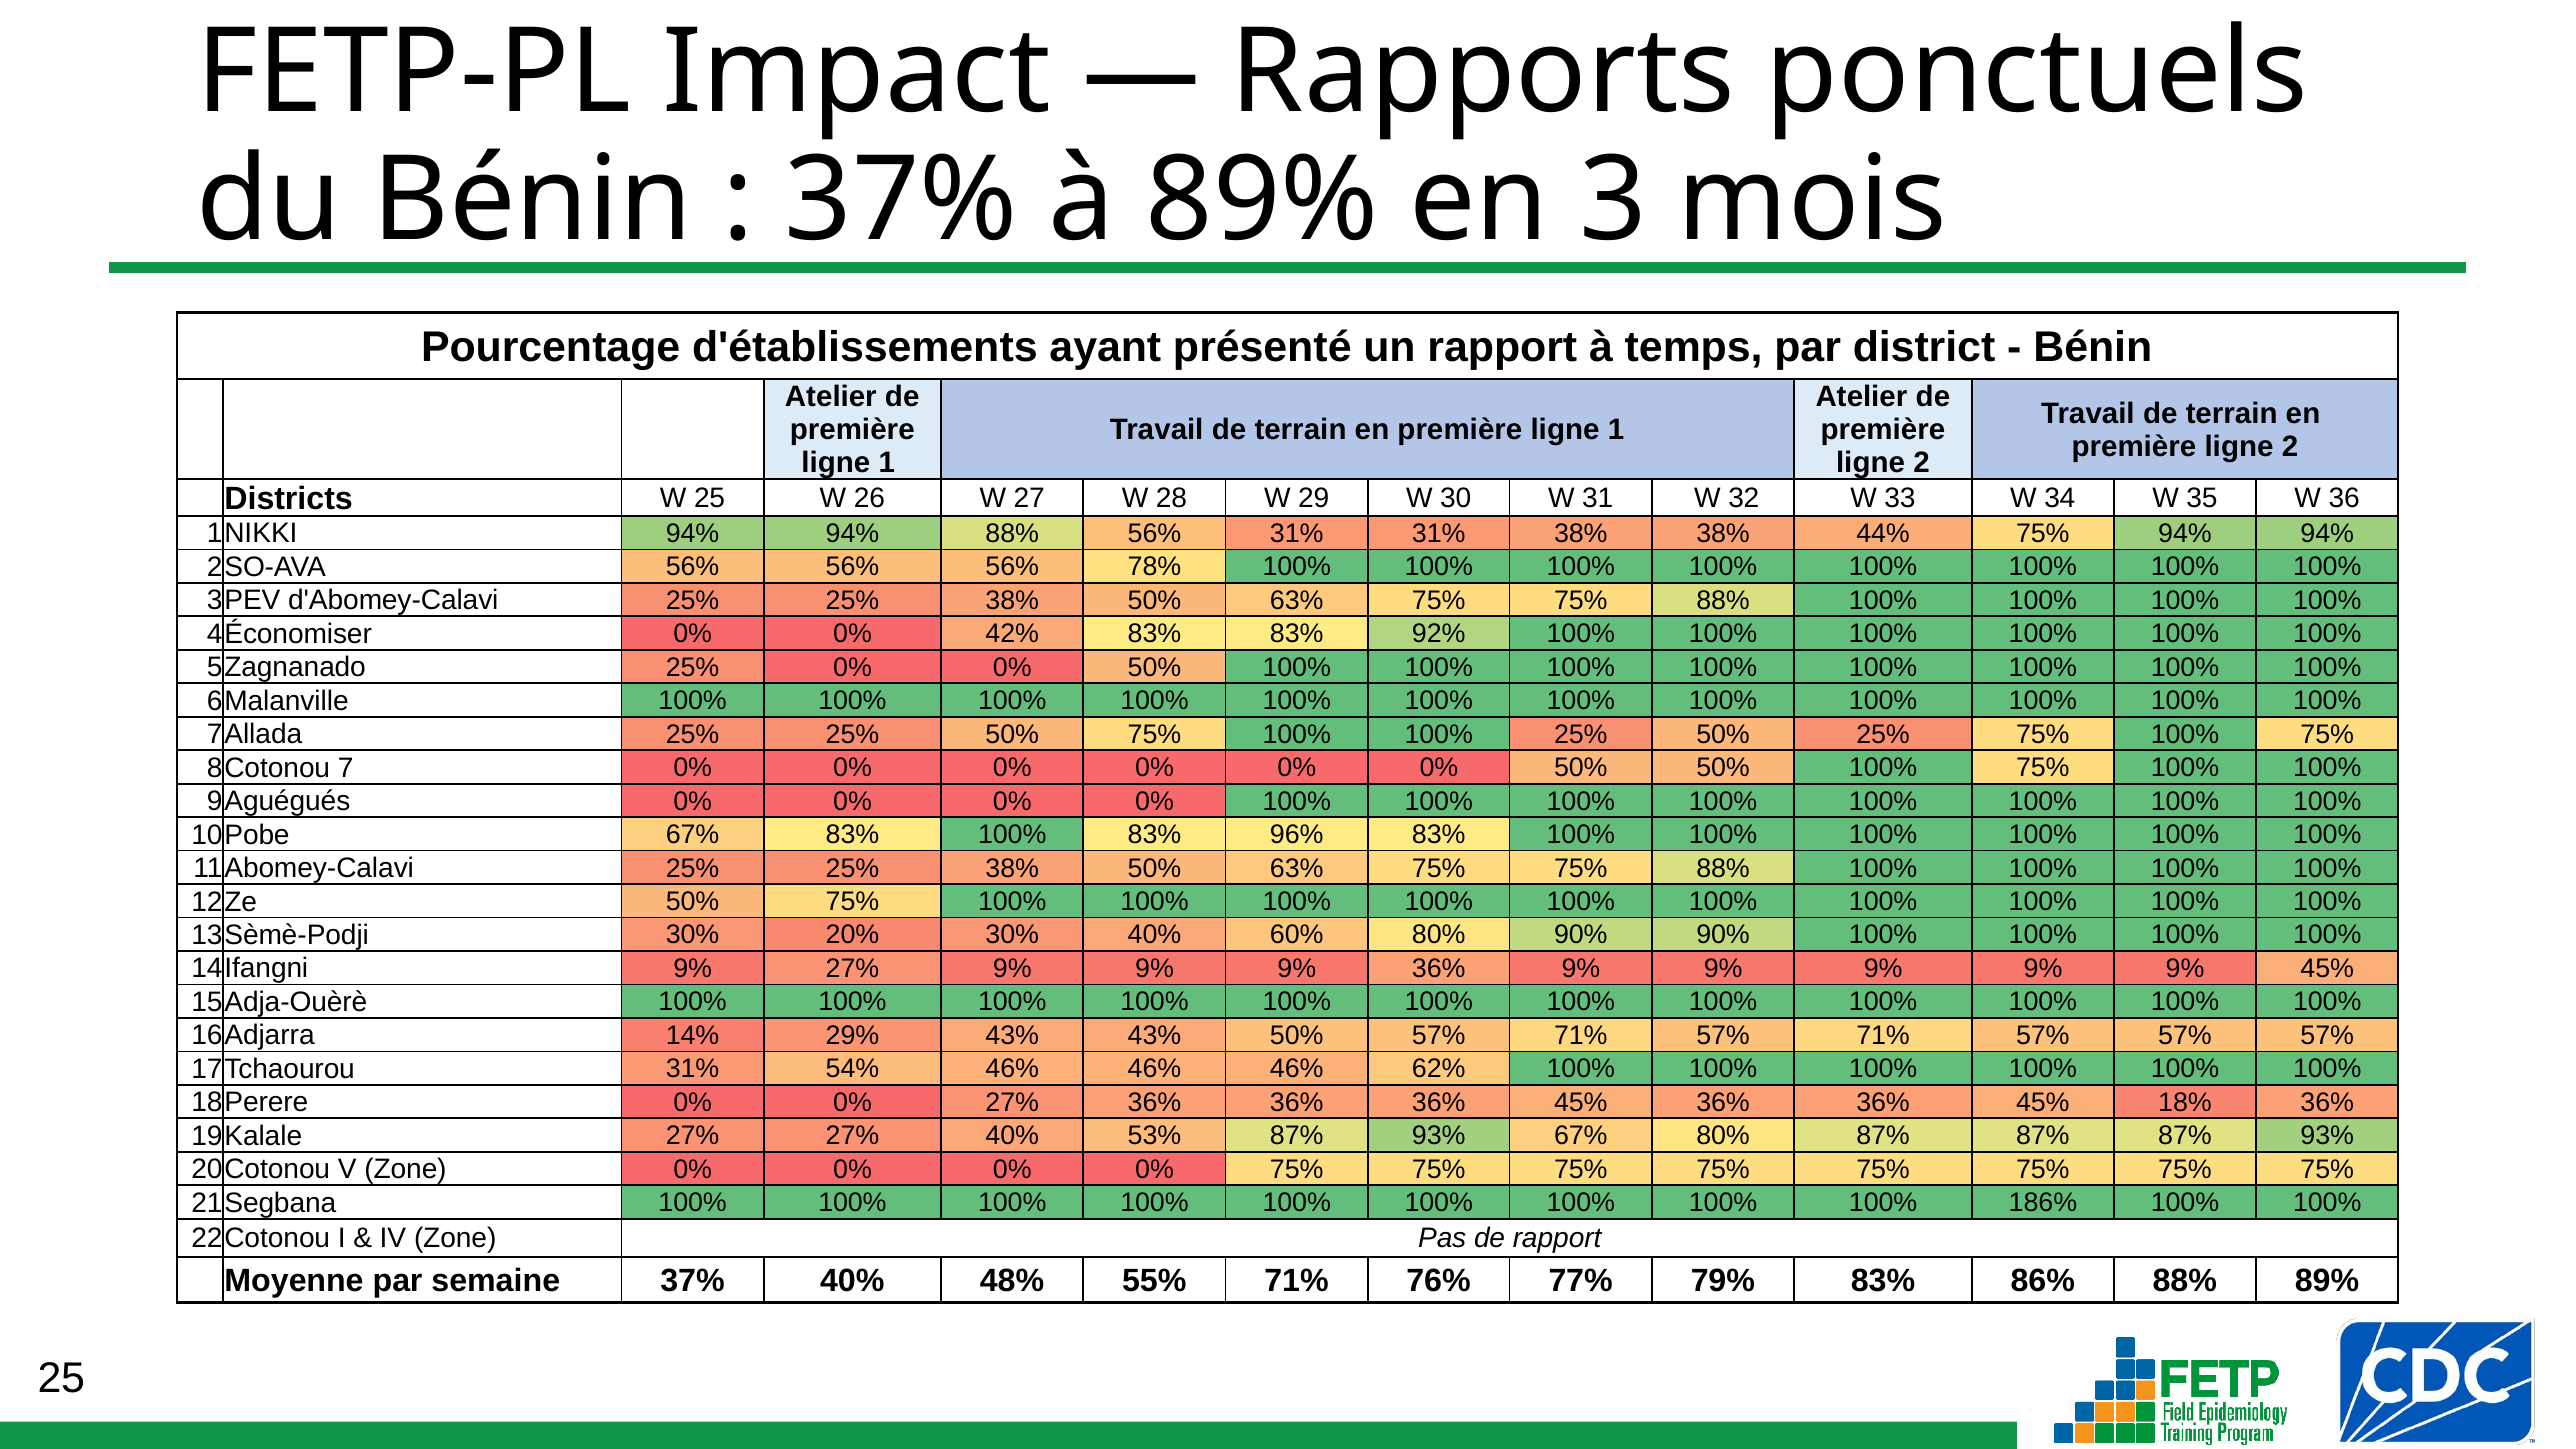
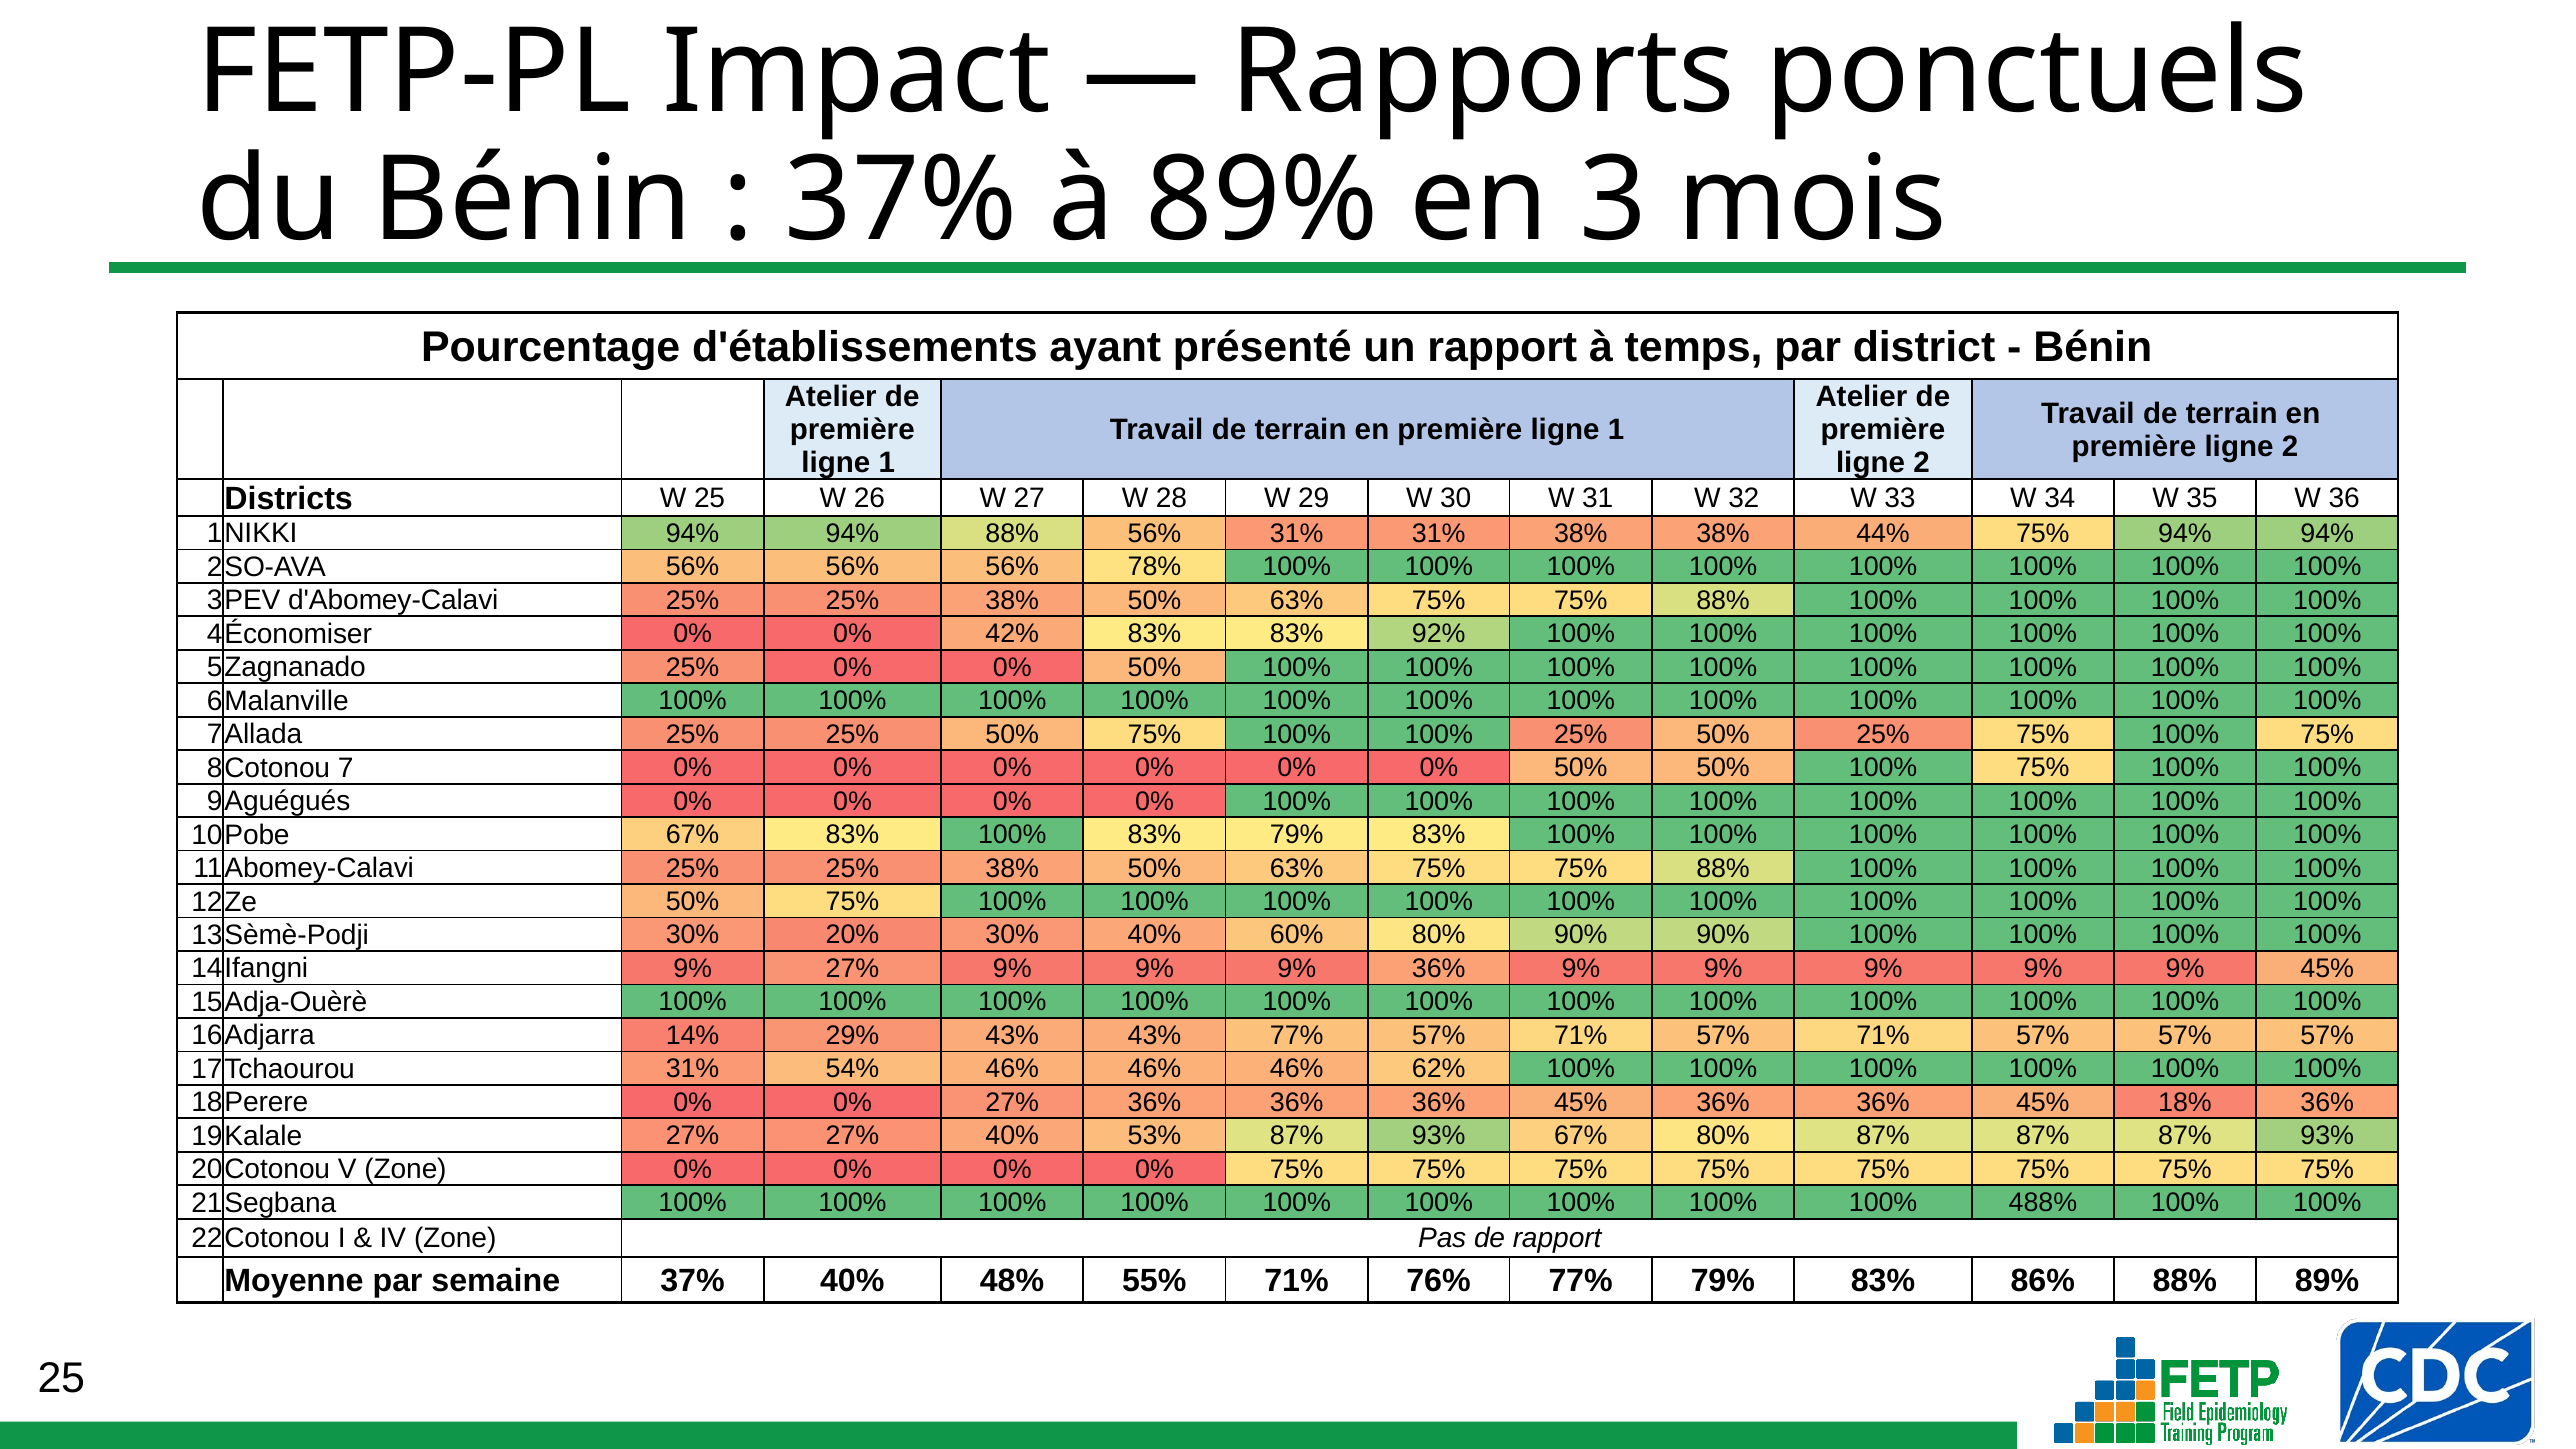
83% 96%: 96% -> 79% (1297, 835)
43% 50%: 50% -> 77% (1297, 1035)
186%: 186% -> 488% (2043, 1203)
